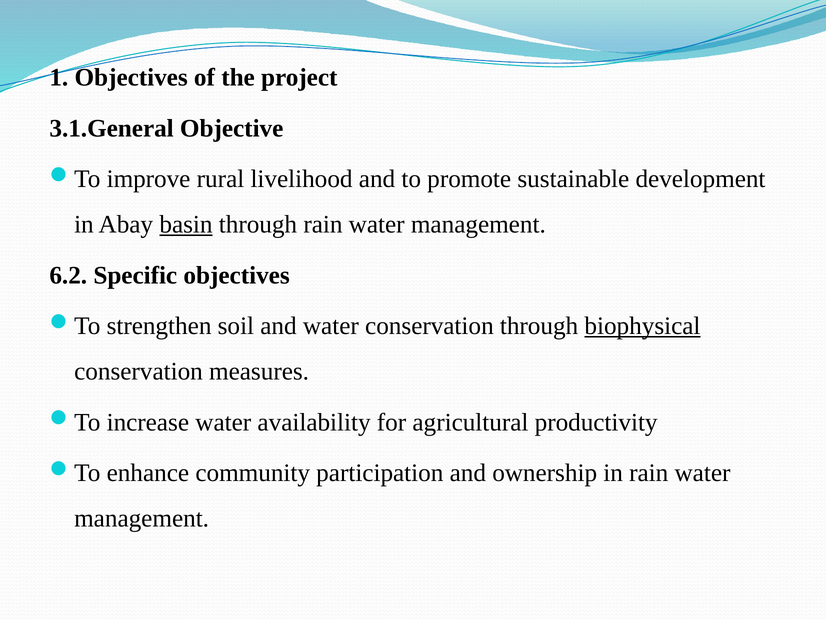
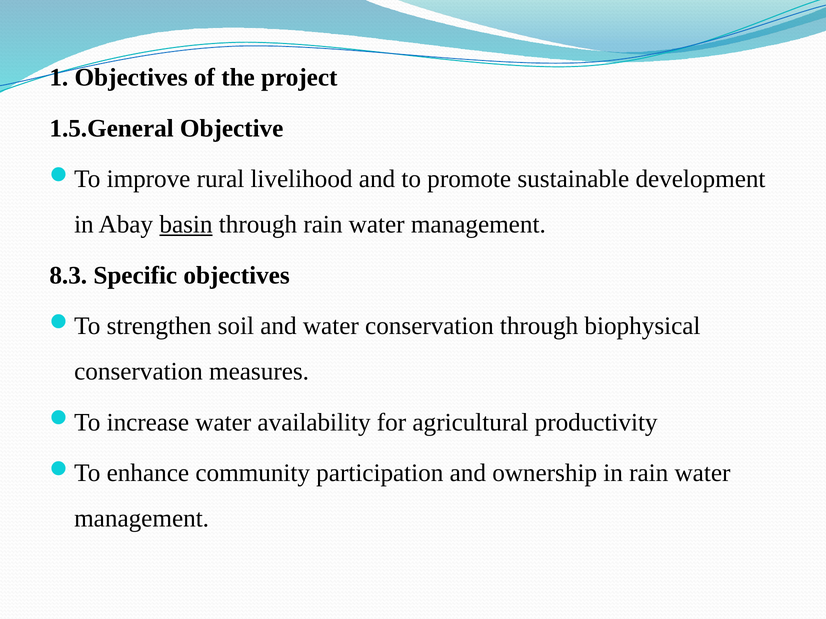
3.1.General: 3.1.General -> 1.5.General (112, 128)
6.2: 6.2 -> 8.3 (68, 275)
biophysical underline: present -> none (642, 326)
